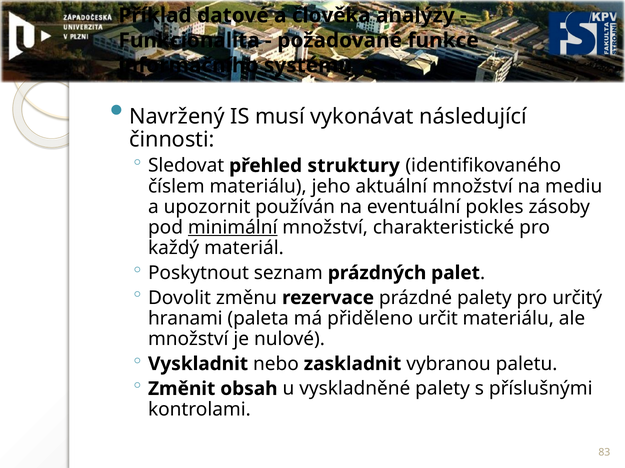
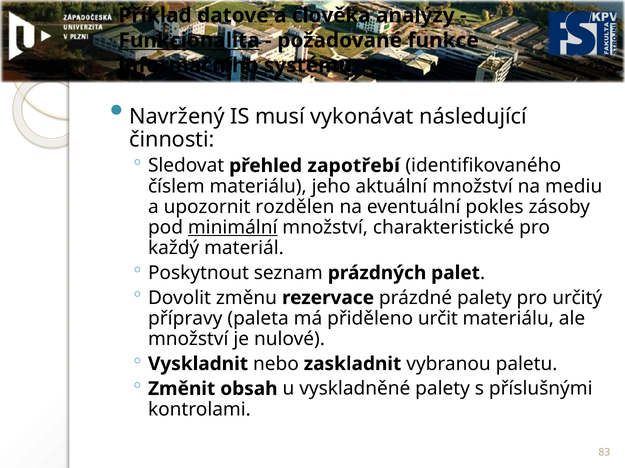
Funkcionalita underline: none -> present (189, 41)
struktury: struktury -> zapotřebí (354, 166)
používán: používán -> rozdělen (295, 207)
hranami: hranami -> přípravy (185, 319)
